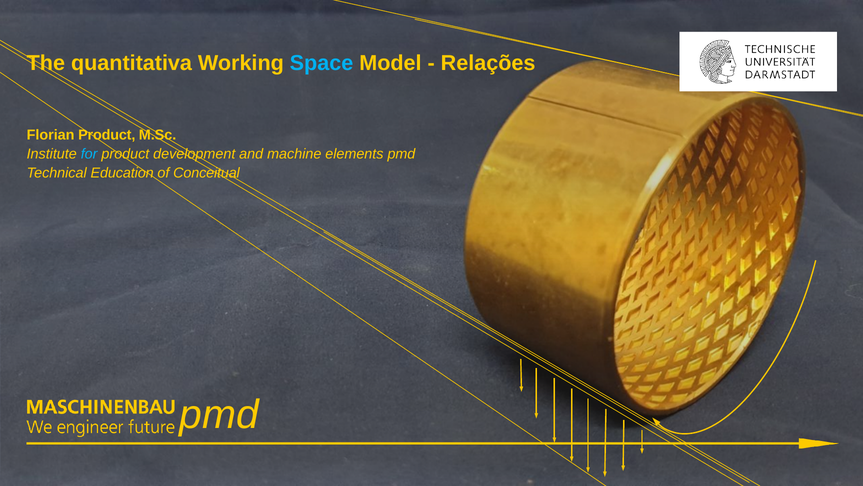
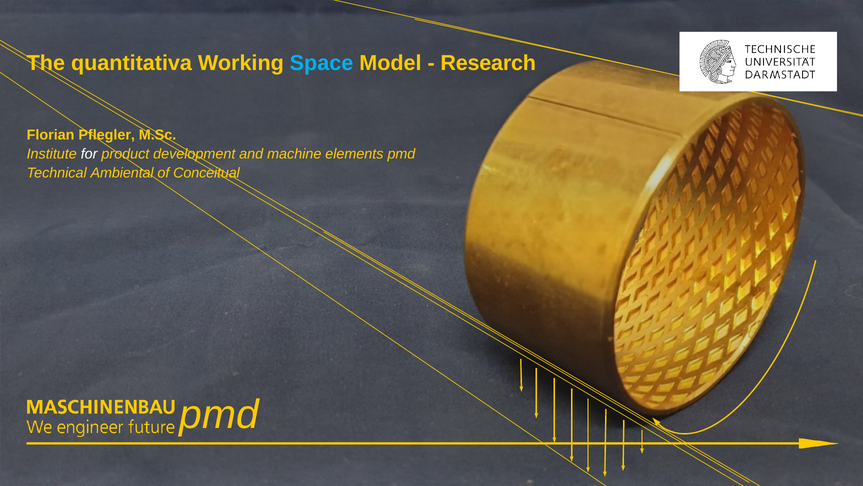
Relações: Relações -> Research (488, 63)
Florian Product: Product -> Pflegler (107, 135)
for colour: light blue -> white (89, 154)
Education: Education -> Ambiental (122, 173)
